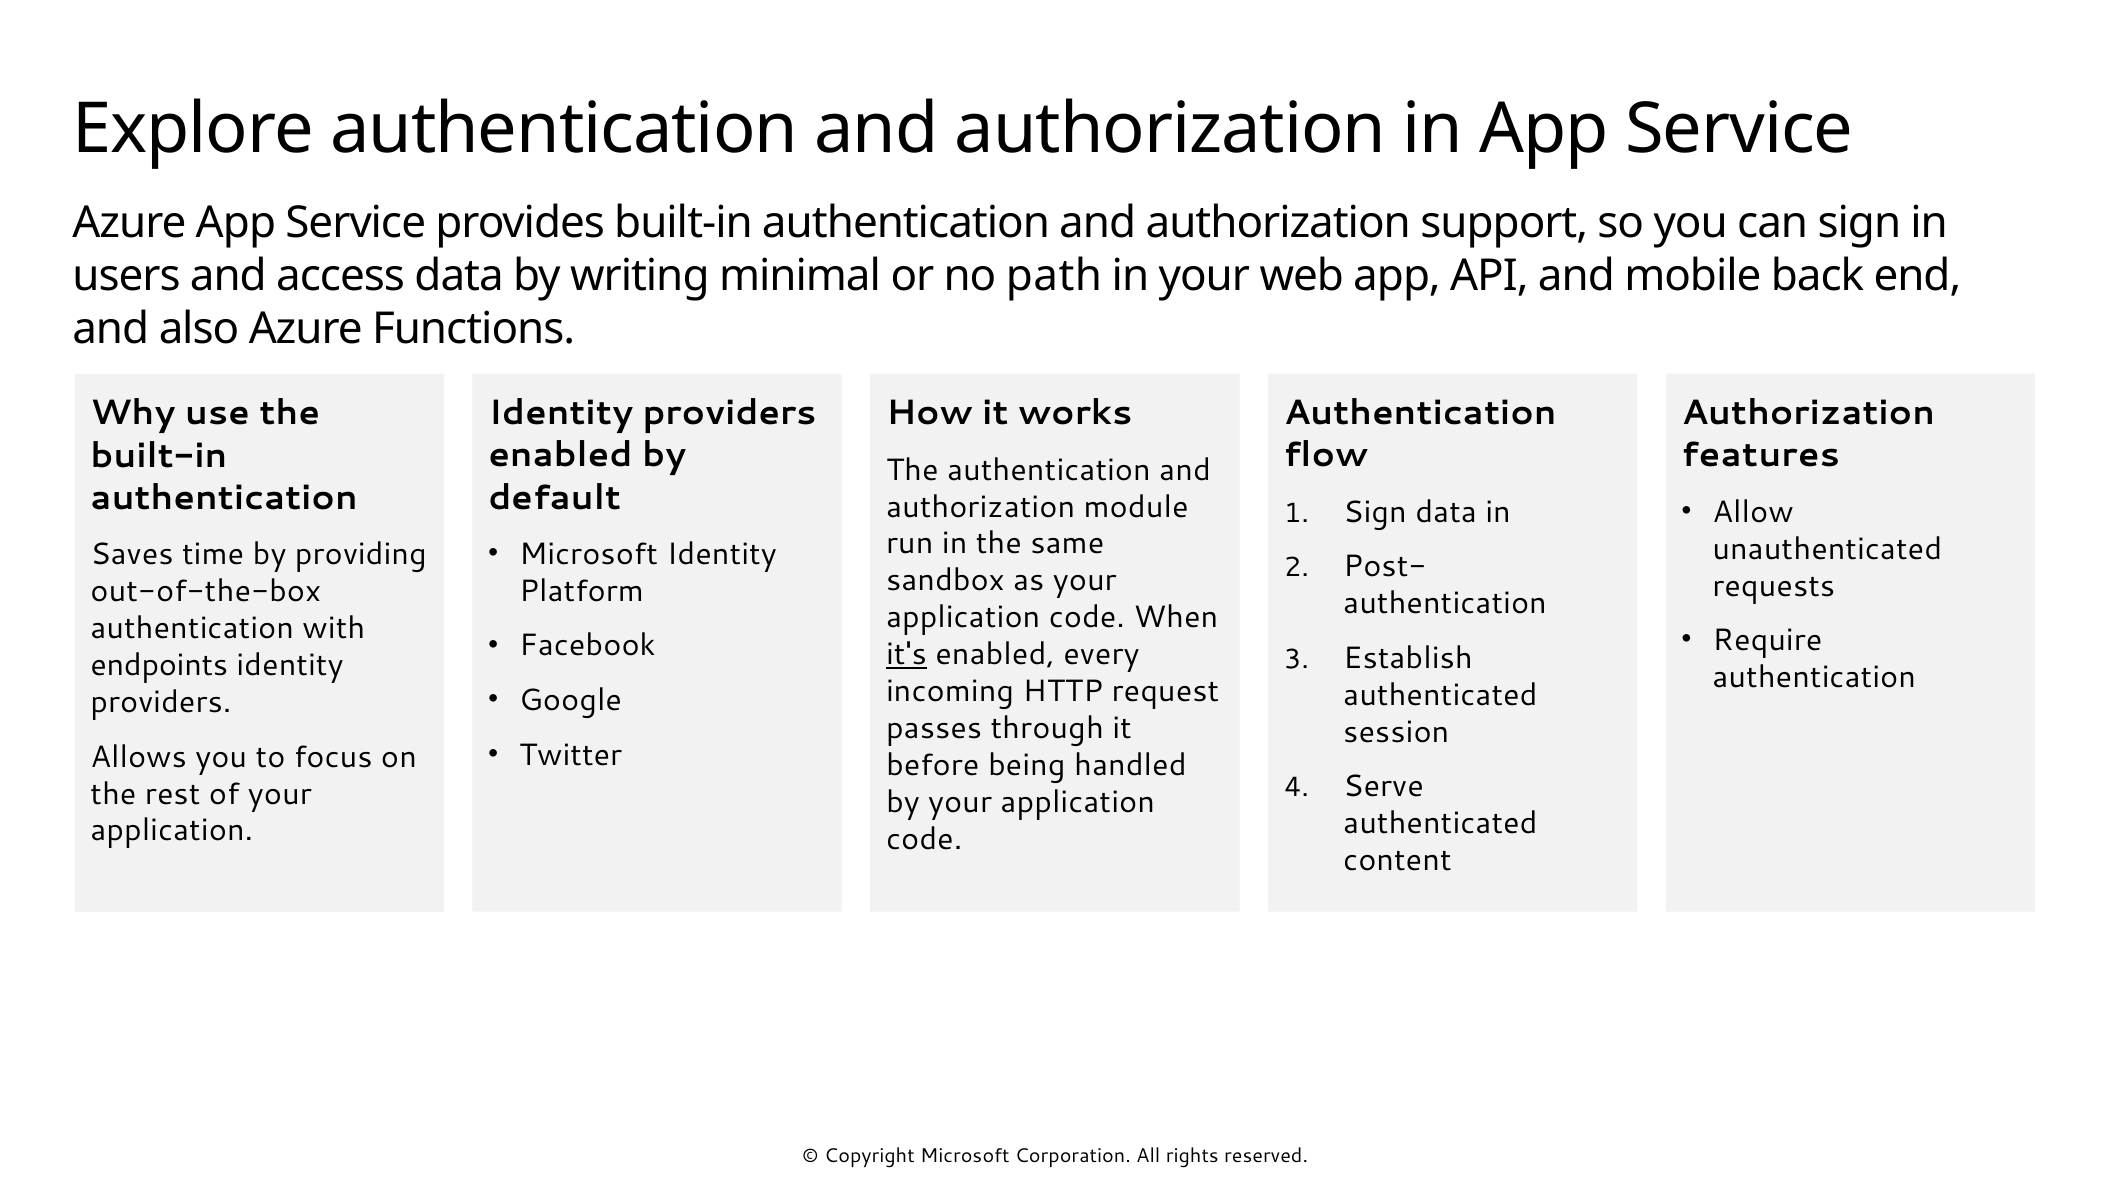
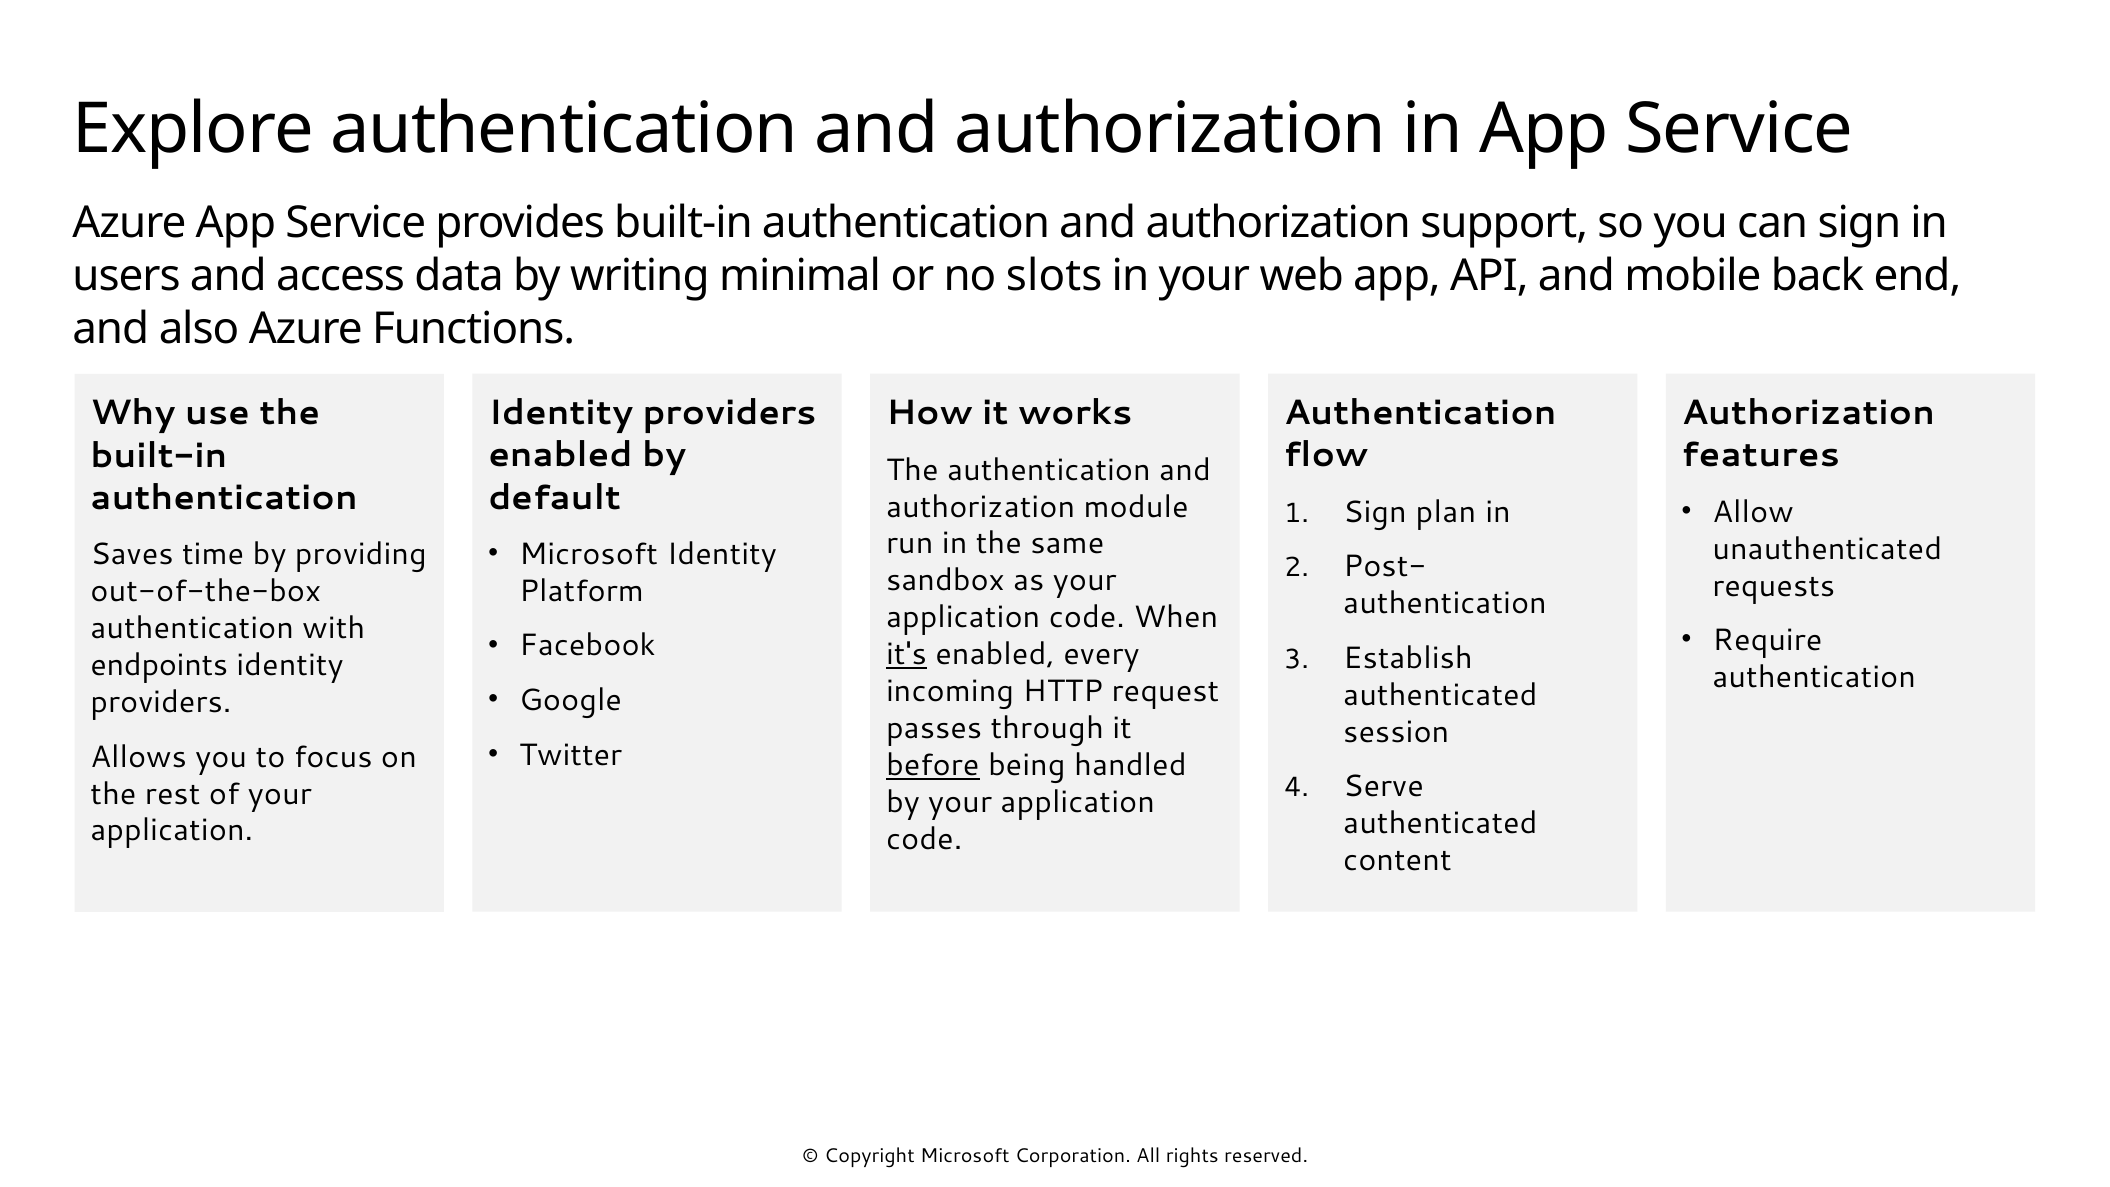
path: path -> slots (1054, 276)
Sign data: data -> plan (1446, 512)
before underline: none -> present (933, 765)
